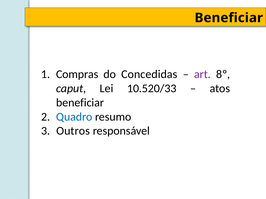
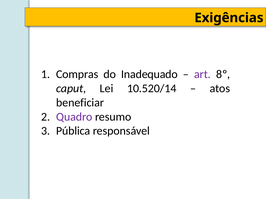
Beneficiar: Beneficiar -> Exigências (229, 18)
Concedidas: Concedidas -> Inadequado (149, 74)
10.520/33: 10.520/33 -> 10.520/14 (152, 89)
Quadro colour: blue -> purple (74, 117)
Outros: Outros -> Pública (73, 131)
